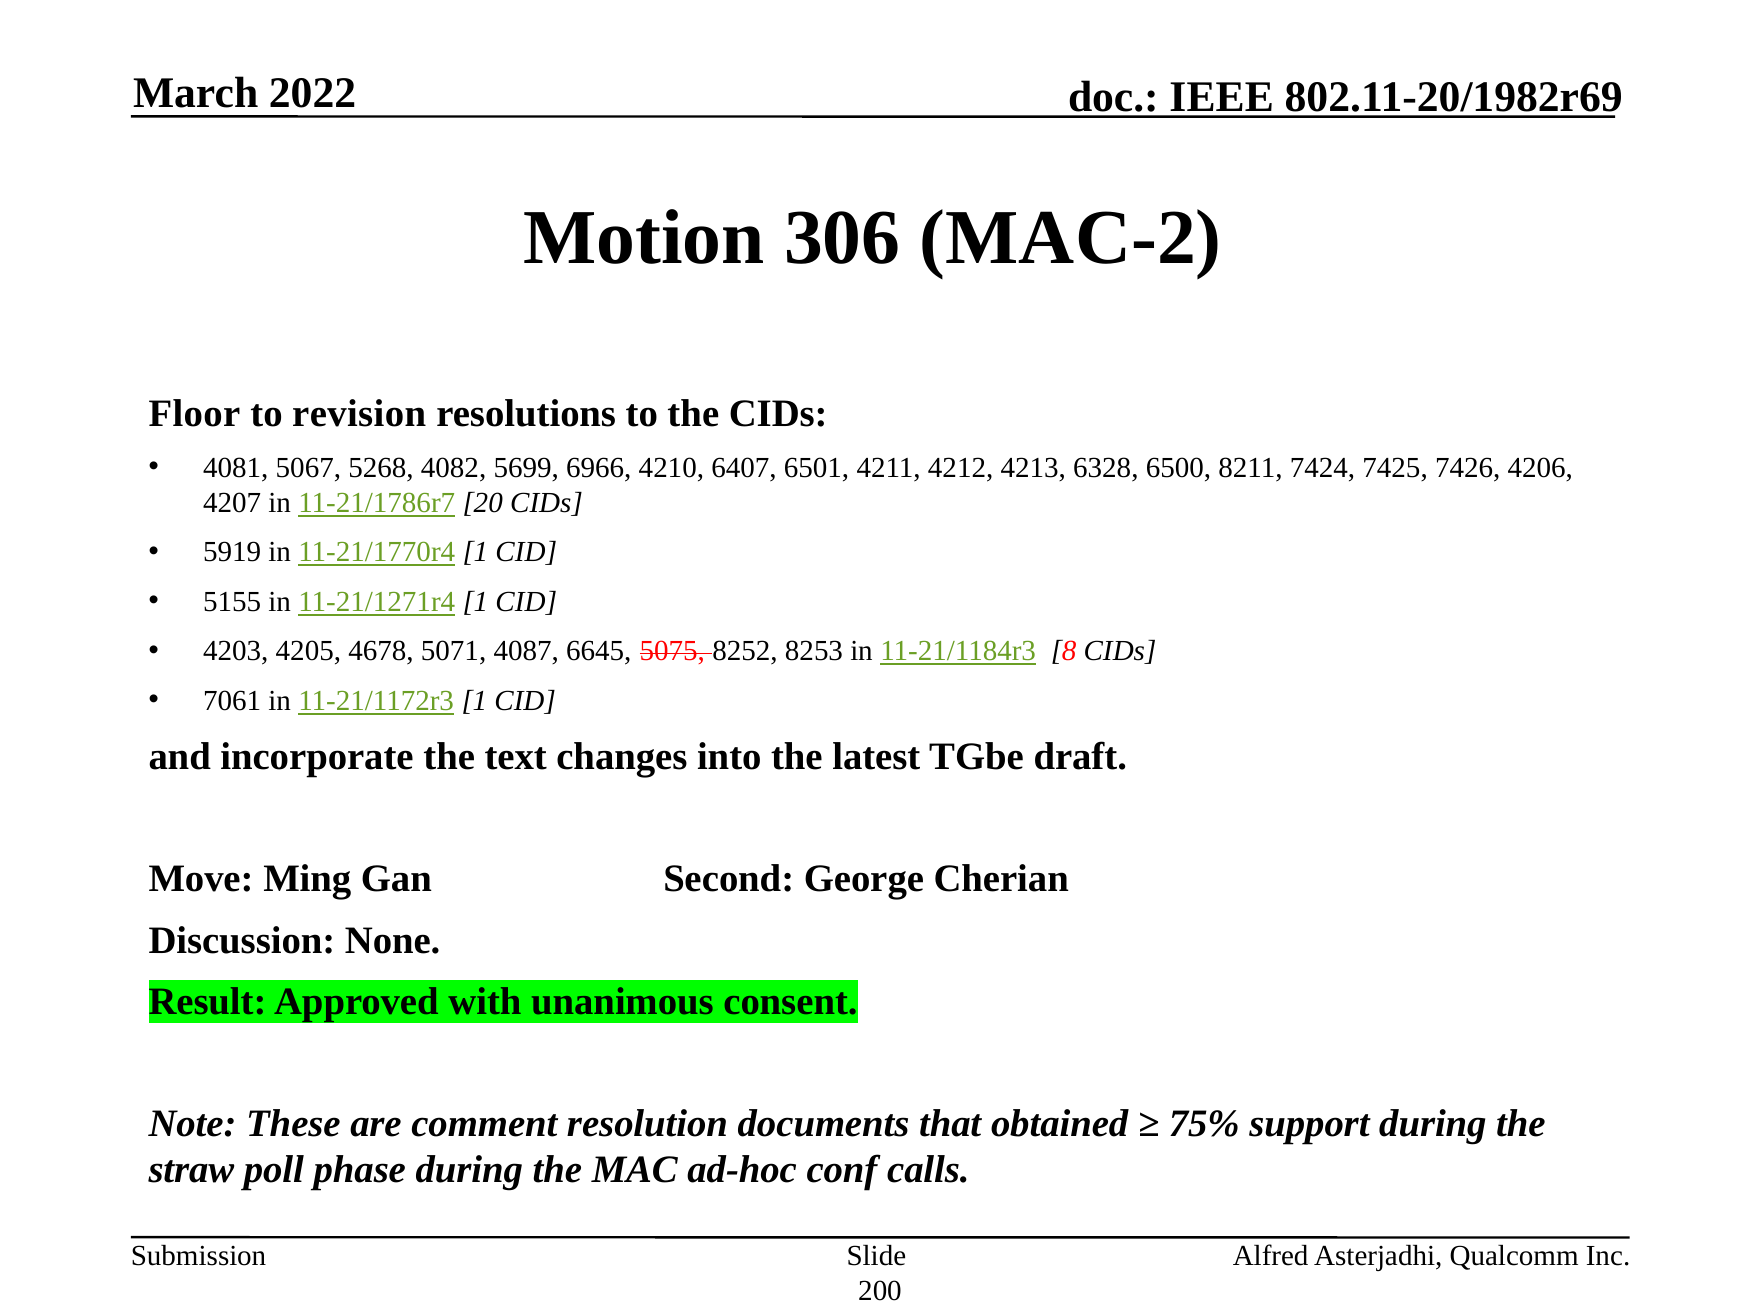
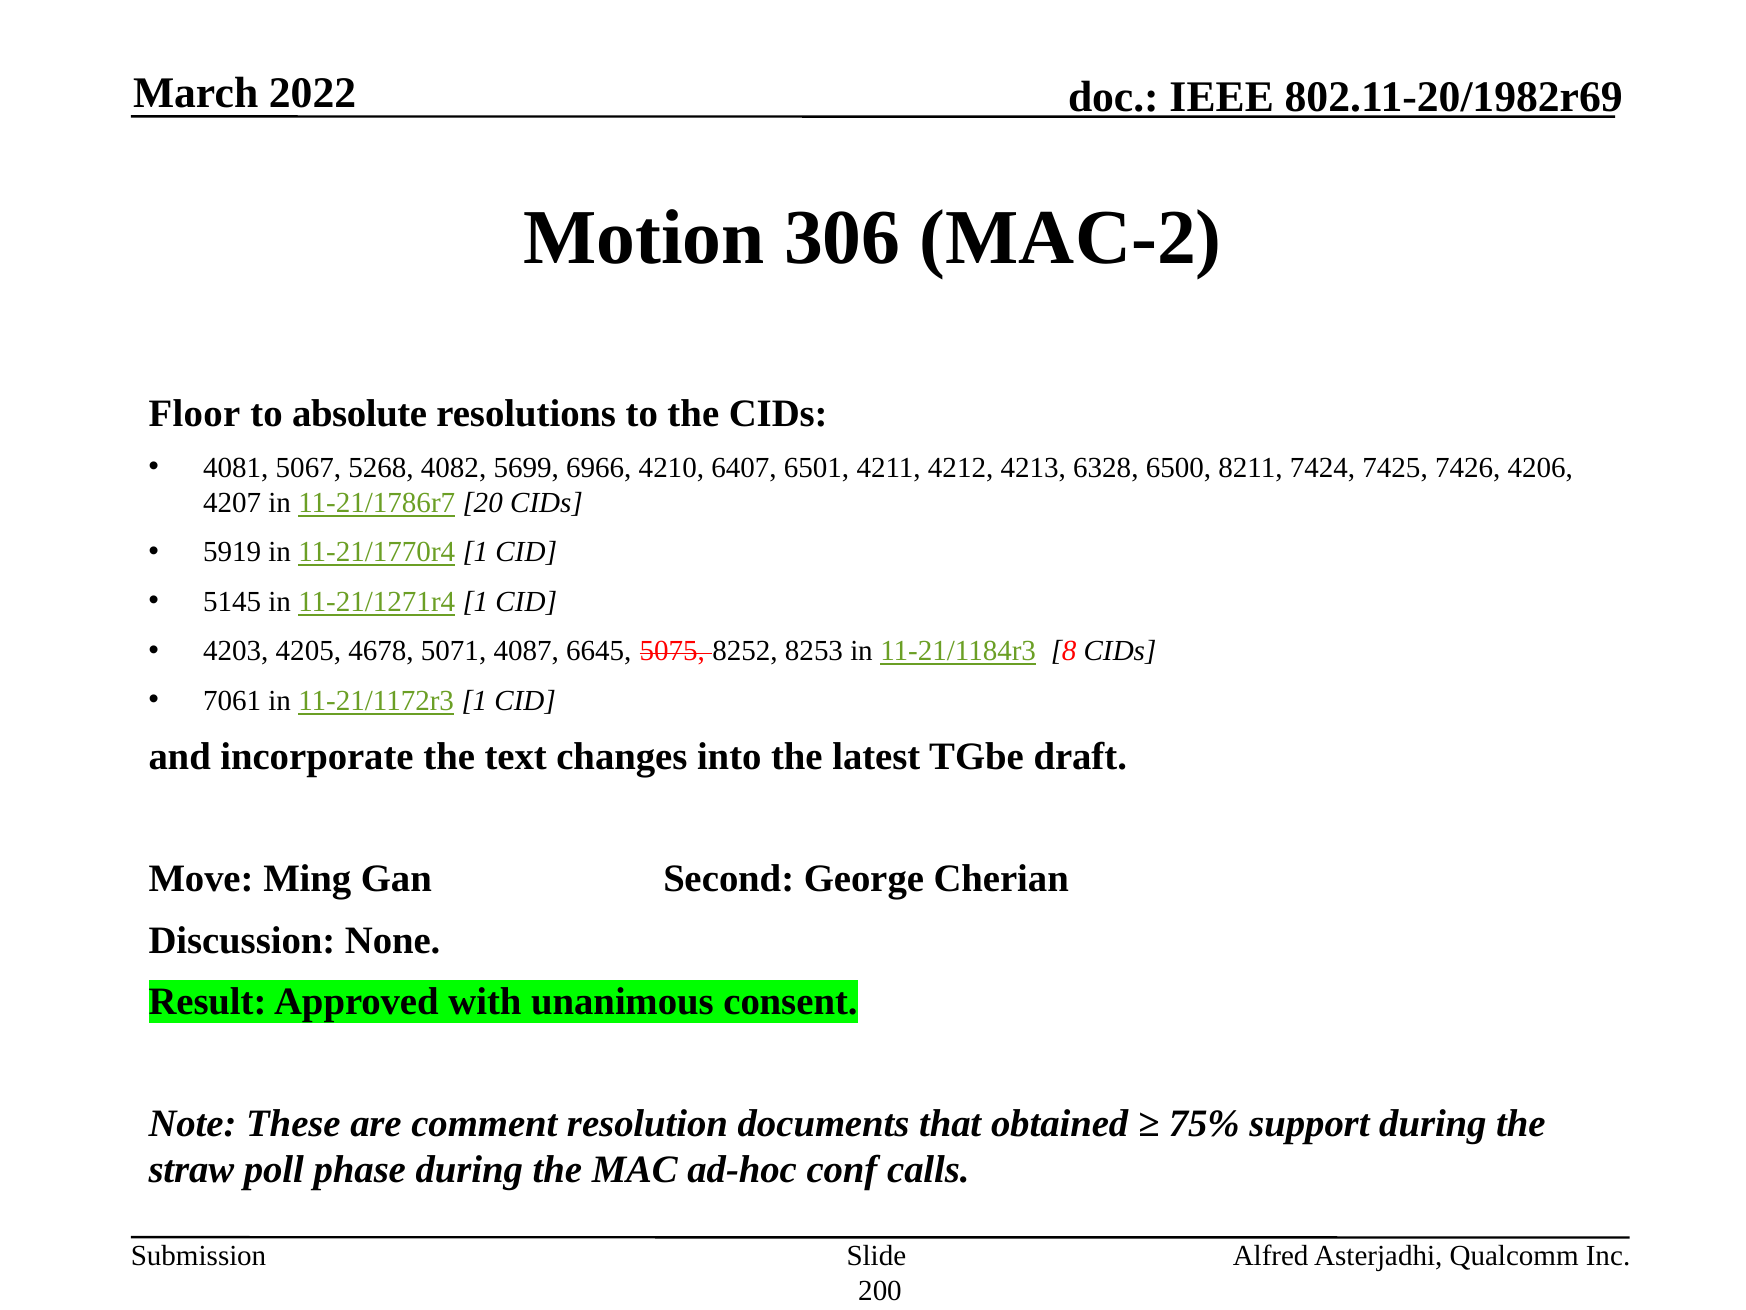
revision: revision -> absolute (360, 413)
5155: 5155 -> 5145 (232, 602)
